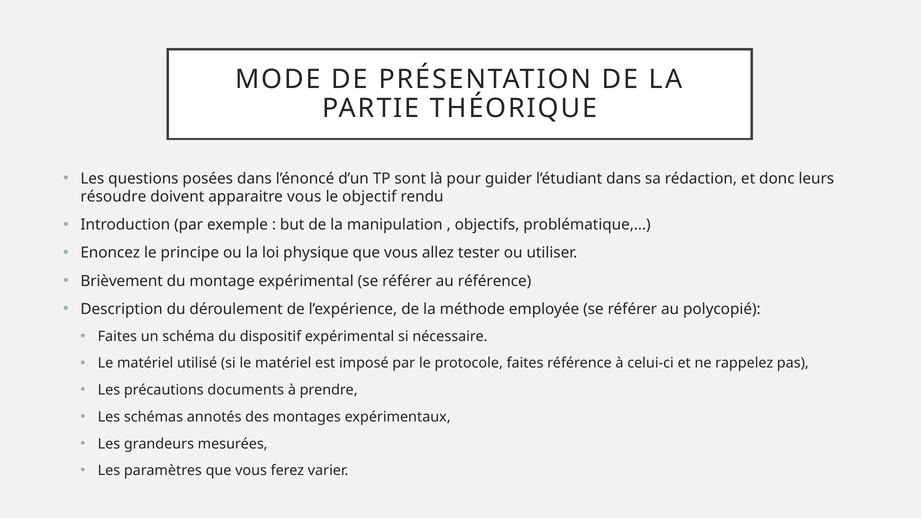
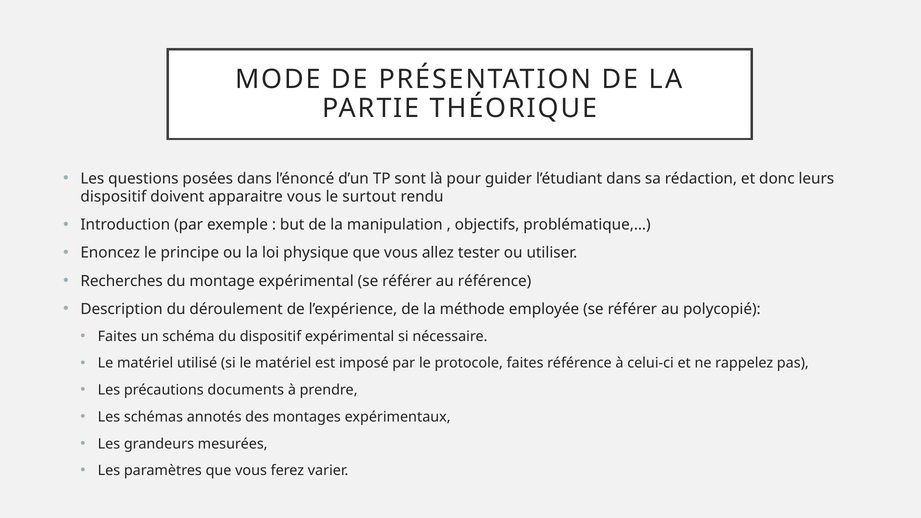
résoudre: résoudre -> dispositif (113, 197)
objectif: objectif -> surtout (369, 197)
Brièvement: Brièvement -> Recherches (122, 281)
